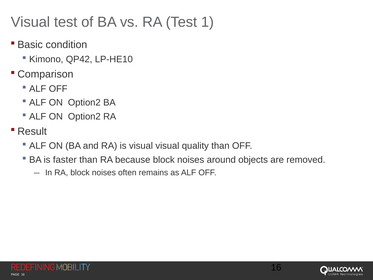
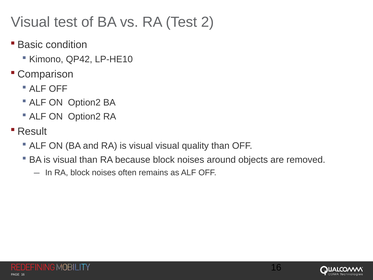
1: 1 -> 2 (208, 22)
BA is faster: faster -> visual (65, 160)
